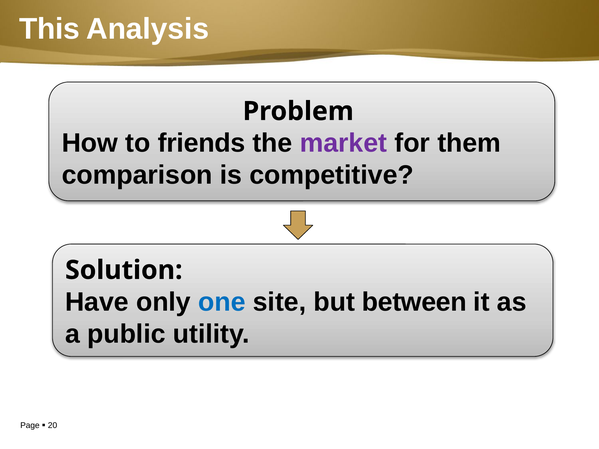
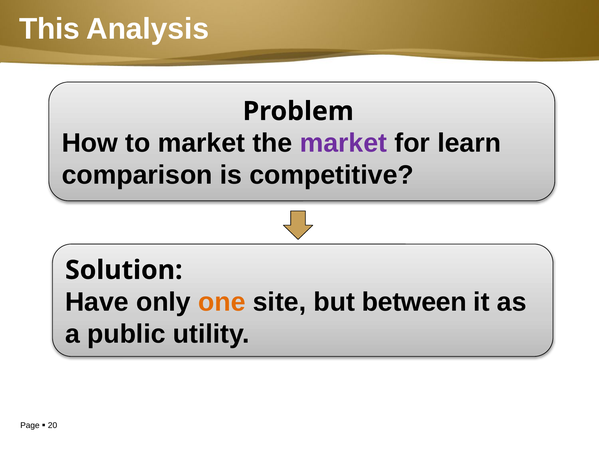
to friends: friends -> market (201, 143)
them: them -> learn (469, 143)
one colour: blue -> orange (222, 302)
